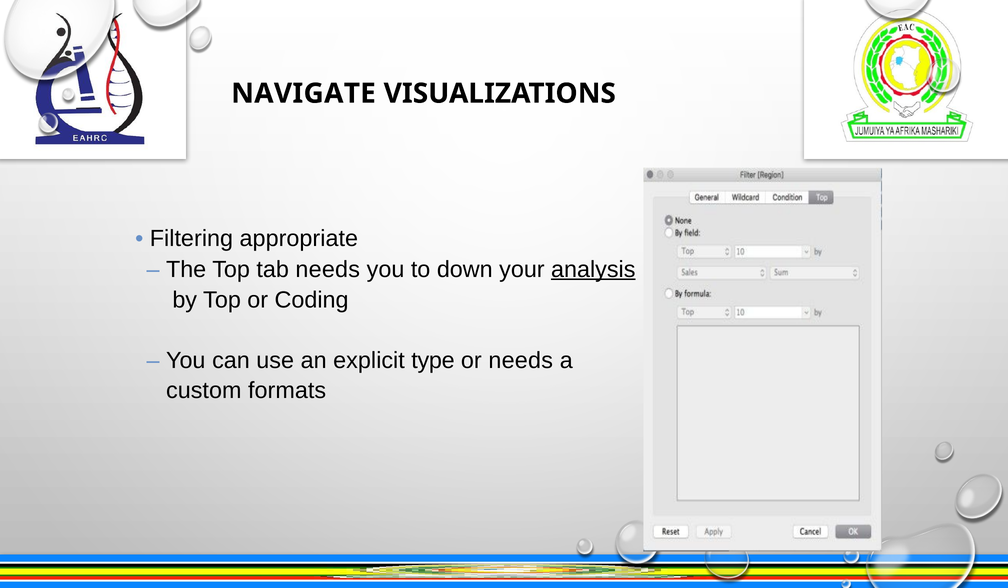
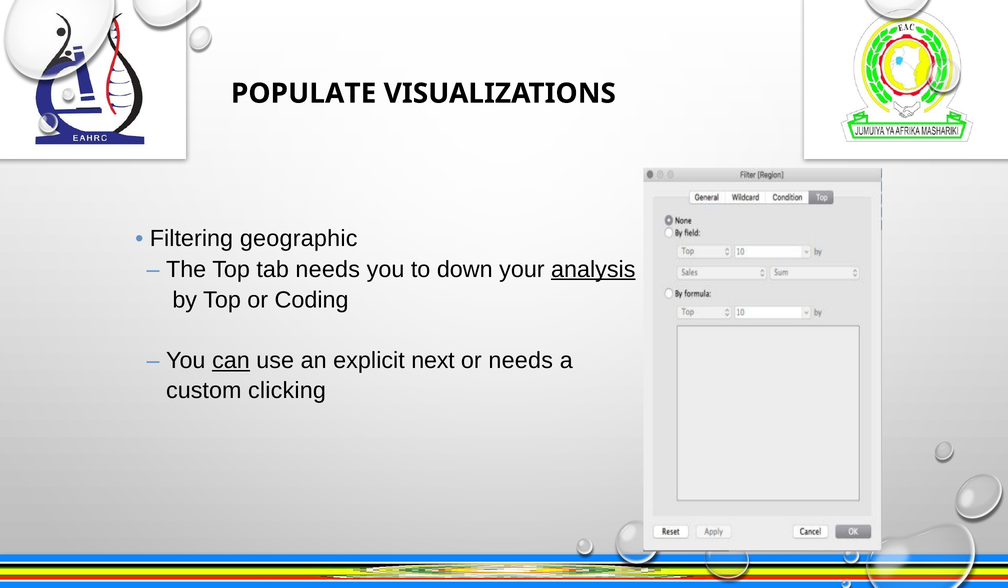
NAVIGATE: NAVIGATE -> POPULATE (304, 93)
appropriate: appropriate -> geographic (299, 239)
can underline: none -> present (231, 361)
type: type -> next (433, 361)
formats: formats -> clicking (287, 390)
